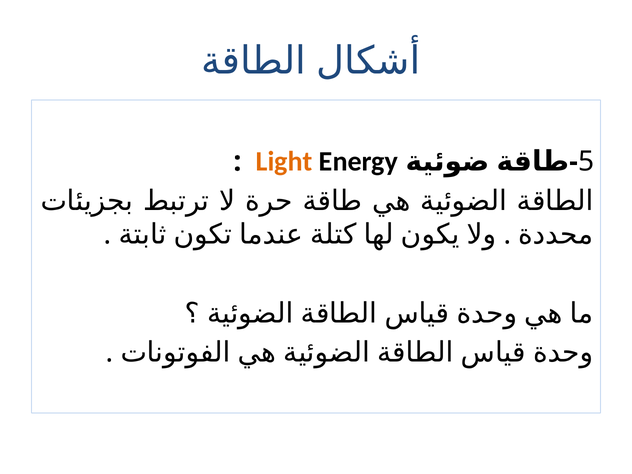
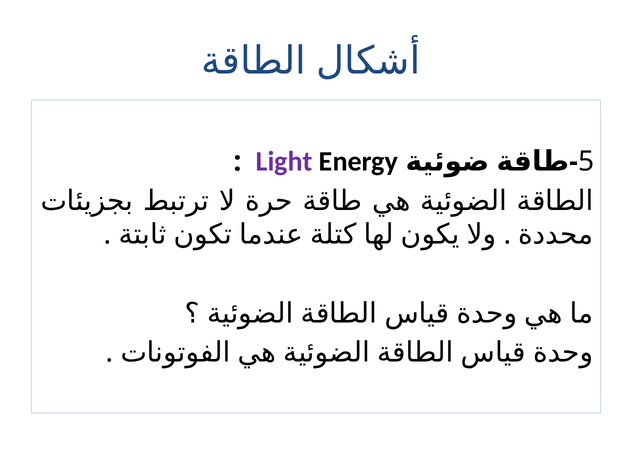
Light colour: orange -> purple (284, 161)
